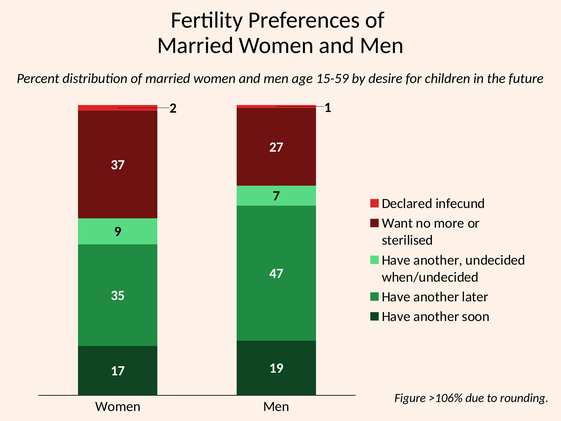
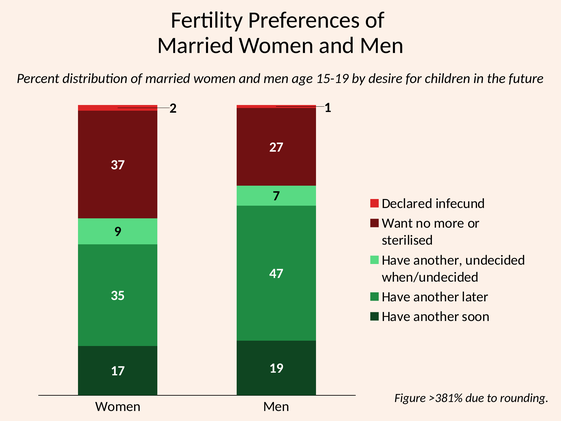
15-59: 15-59 -> 15-19 (332, 78)
>106%: >106% -> >381% (446, 398)
